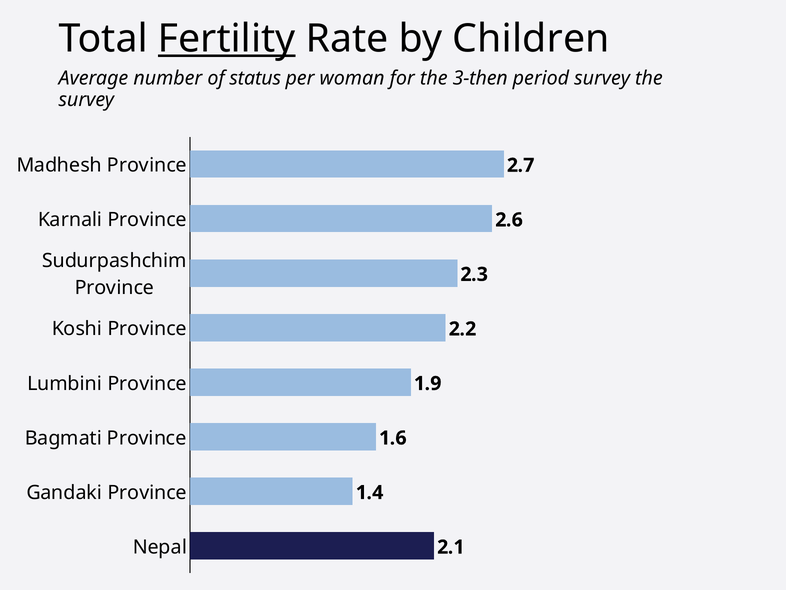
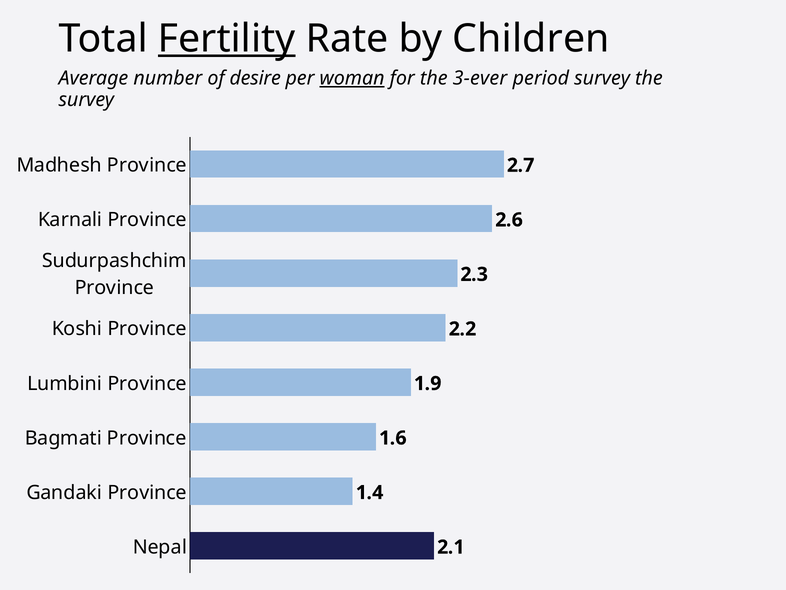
status: status -> desire (255, 78)
woman underline: none -> present (352, 78)
3-then: 3-then -> 3-ever (480, 78)
